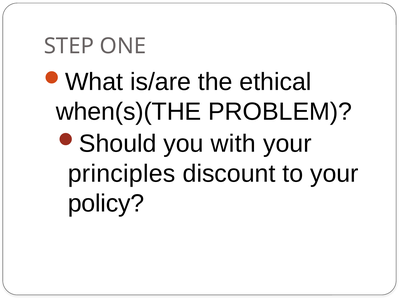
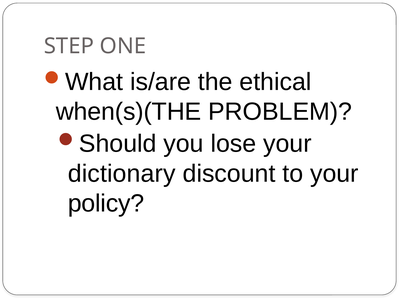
with: with -> lose (233, 144)
principles: principles -> dictionary (122, 174)
